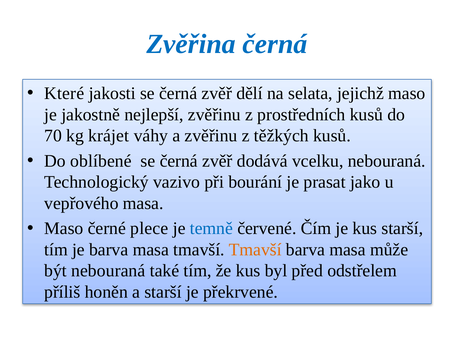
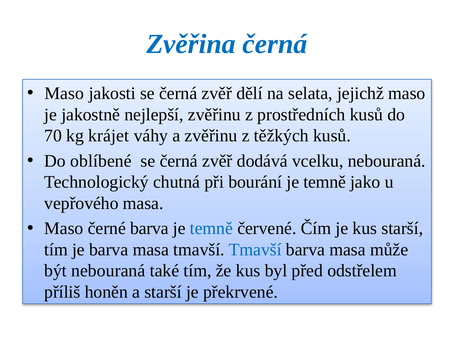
Které: Které -> Maso (64, 94)
vazivo: vazivo -> chutná (177, 182)
bourání je prasat: prasat -> temně (325, 182)
černé plece: plece -> barva (149, 229)
Tmavší colour: orange -> blue (255, 250)
